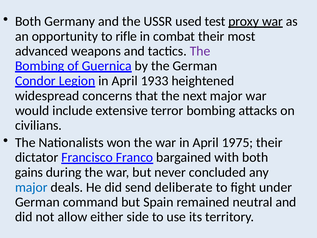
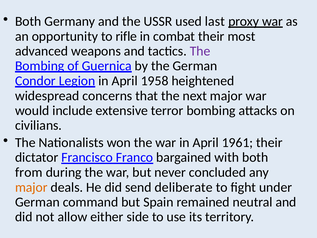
test: test -> last (215, 21)
1933: 1933 -> 1958 (155, 81)
1975: 1975 -> 1961 (237, 143)
gains: gains -> from (29, 172)
major colour: blue -> orange (31, 187)
